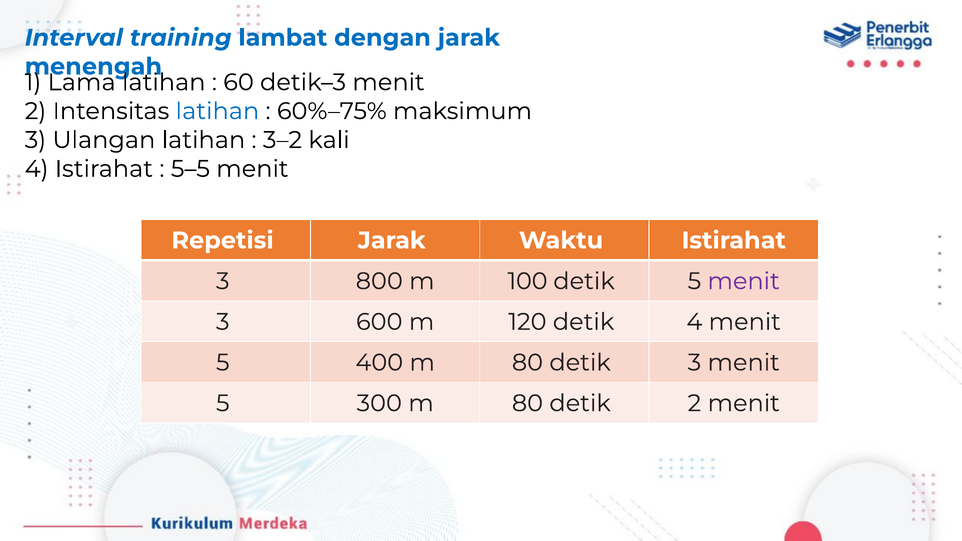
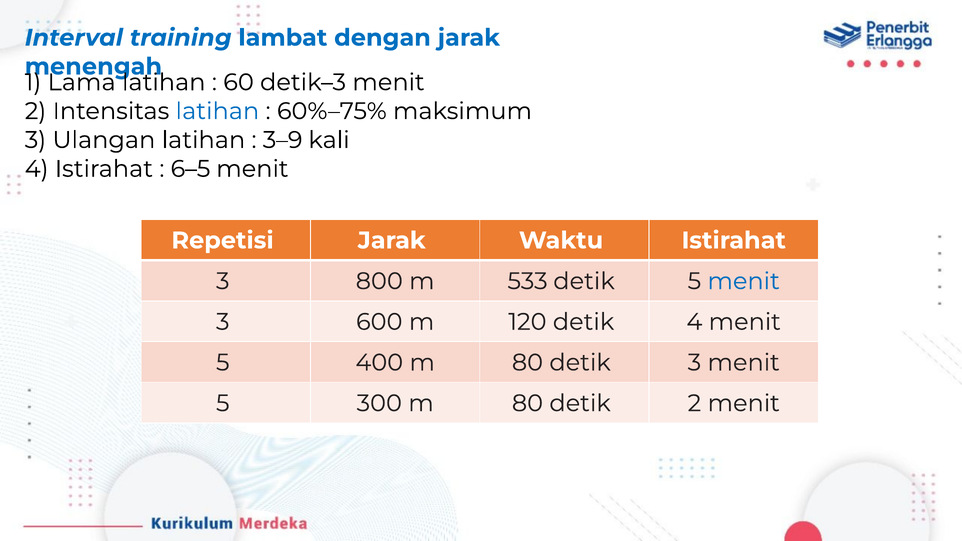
3–2: 3–2 -> 3–9 (283, 140)
5–5: 5–5 -> 6–5 (190, 169)
100: 100 -> 533 (528, 281)
menit colour: purple -> blue (744, 281)
